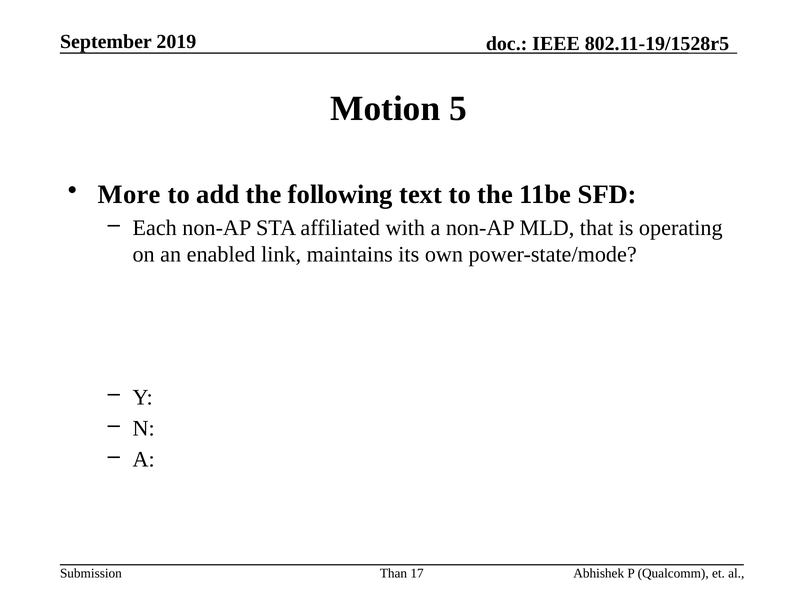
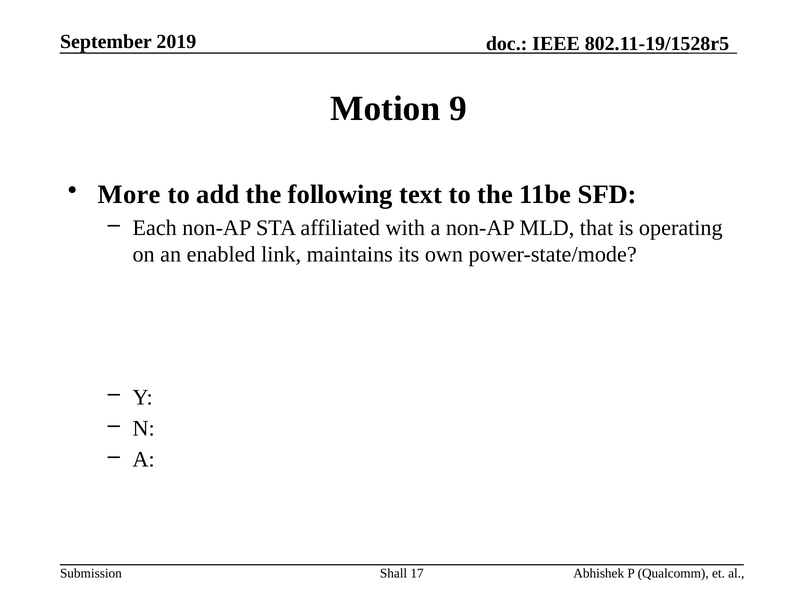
5: 5 -> 9 (458, 109)
Than: Than -> Shall (394, 573)
